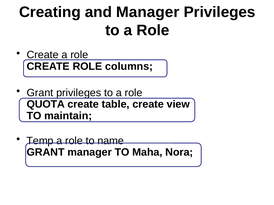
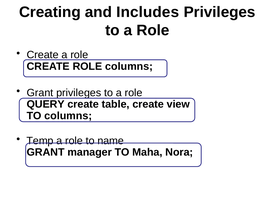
and Manager: Manager -> Includes (148, 12)
QUOTA: QUOTA -> QUERY (46, 104)
TO maintain: maintain -> columns (68, 116)
